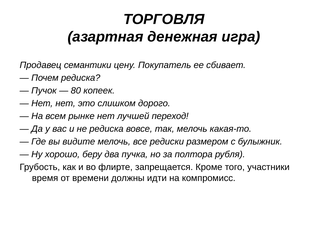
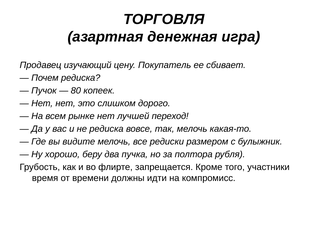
семантики: семантики -> изучающий (88, 65)
